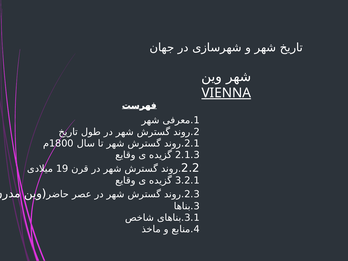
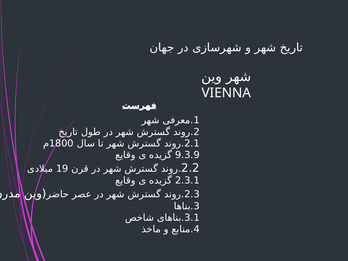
VIENNA underline: present -> none (226, 93)
2.1.3: 2.1.3 -> 9.3.9 (187, 155)
3.2.1: 3.2.1 -> 2.3.1 (187, 181)
